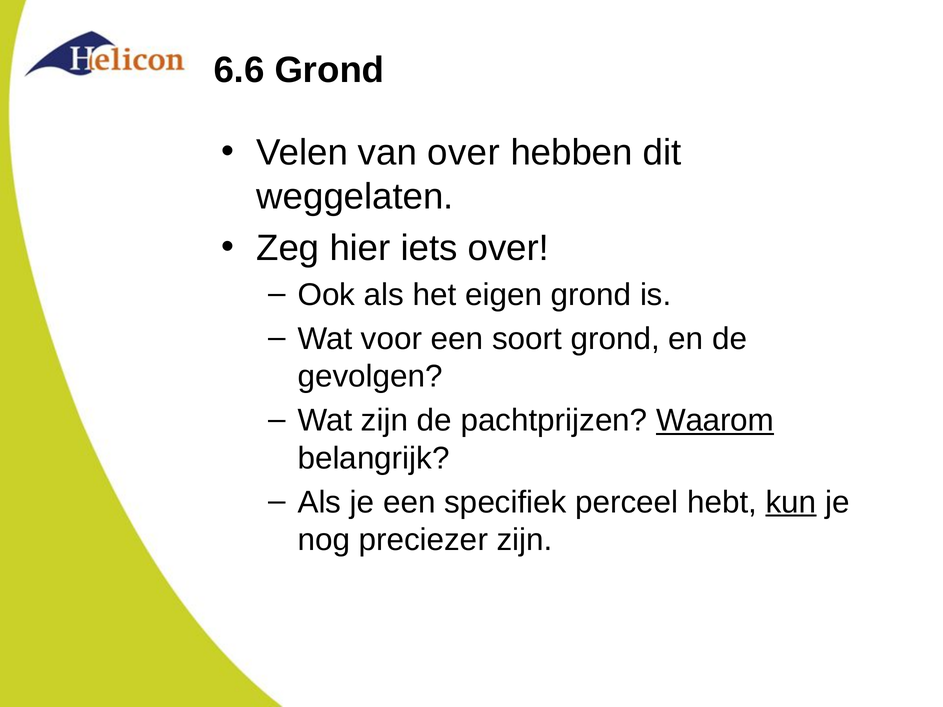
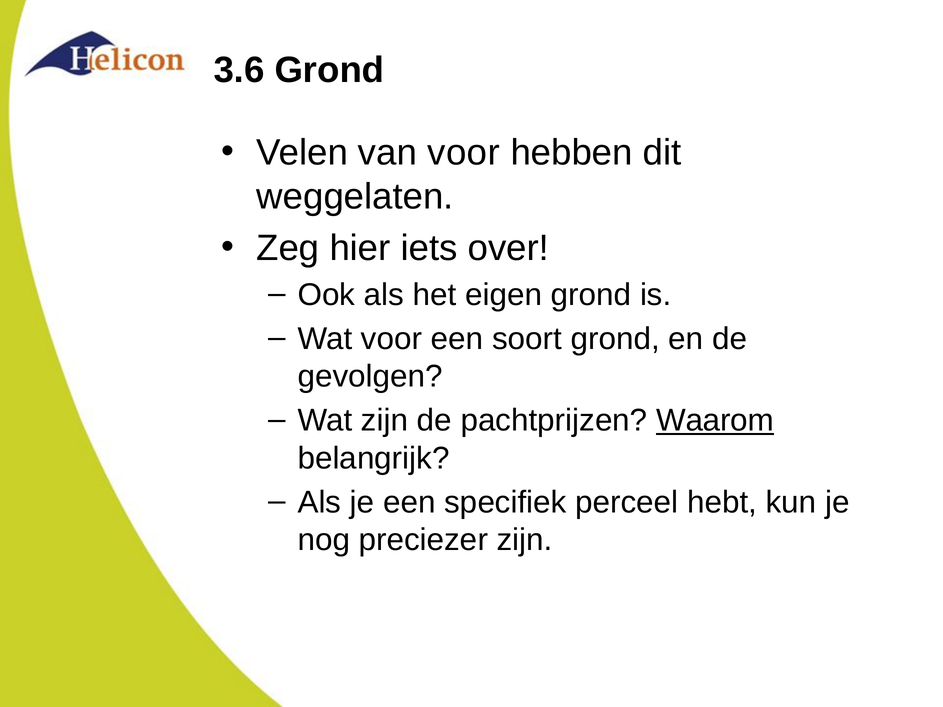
6.6: 6.6 -> 3.6 (239, 70)
van over: over -> voor (464, 153)
kun underline: present -> none (791, 502)
